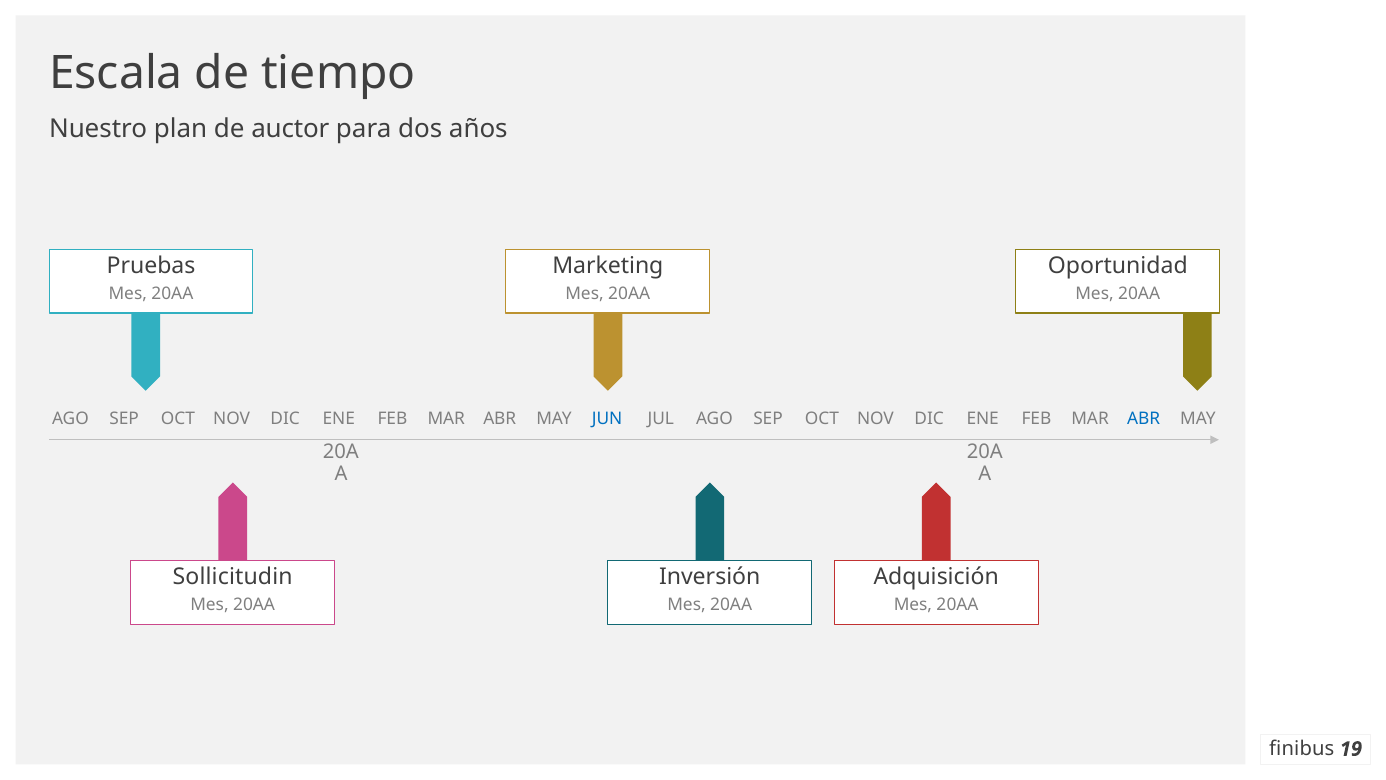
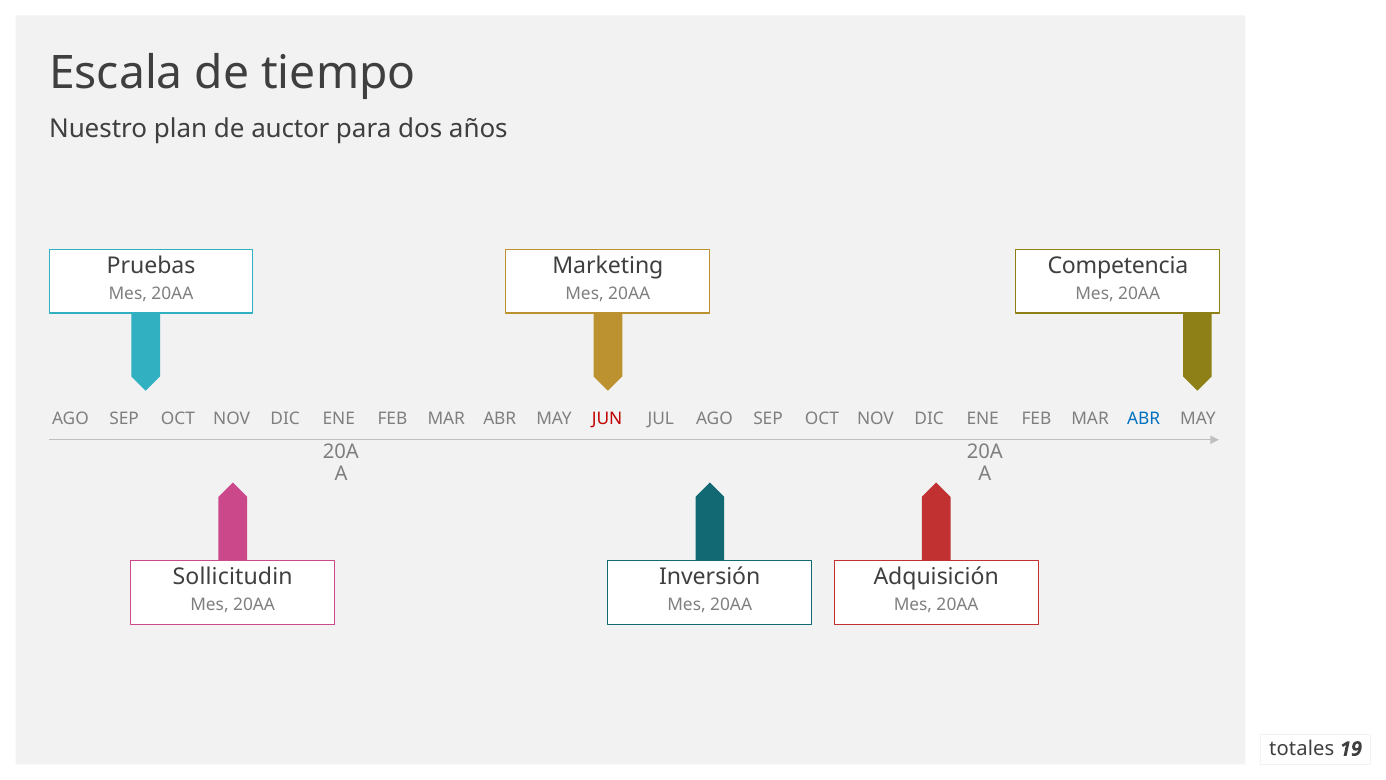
Oportunidad: Oportunidad -> Competencia (1118, 265)
JUN colour: blue -> red (607, 418)
finibus: finibus -> totales (1302, 749)
